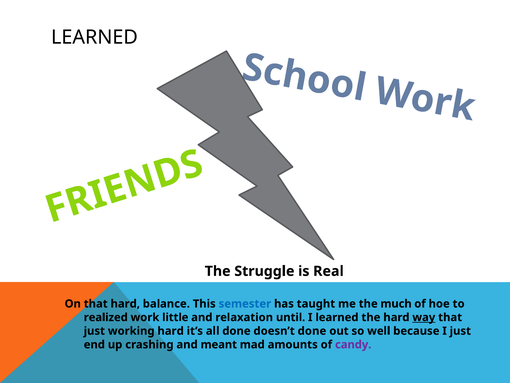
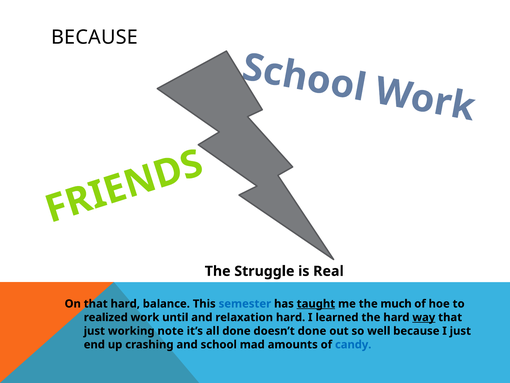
LEARNED: LEARNED -> BECAUSE (94, 37)
taught underline: none -> present (316, 303)
little: little -> until (175, 317)
relaxation until: until -> hard (291, 317)
working hard: hard -> note (171, 331)
meant: meant -> school (219, 344)
candy colour: purple -> blue (353, 344)
